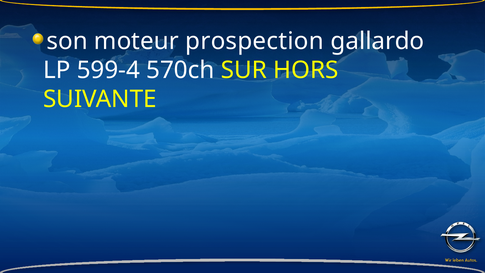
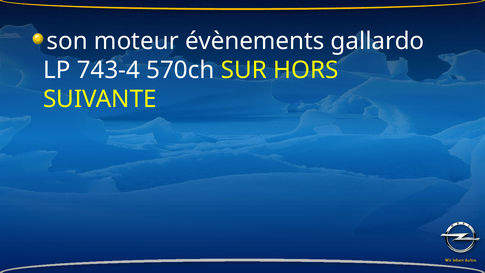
prospection: prospection -> évènements (255, 41)
599-4: 599-4 -> 743-4 (108, 70)
